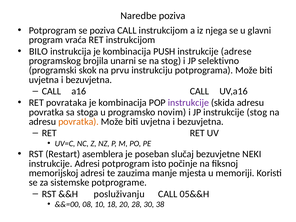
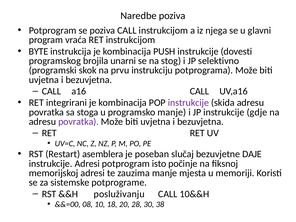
BILO: BILO -> BYTE (39, 51)
adrese: adrese -> dovesti (236, 51)
povrataka: povrataka -> integrirani (66, 103)
programsko novim: novim -> manje (172, 112)
instrukcije stog: stog -> gdje (257, 112)
povratka colour: orange -> purple (78, 122)
NEKI: NEKI -> DAJE (252, 154)
05&&H: 05&&H -> 10&&H (194, 194)
